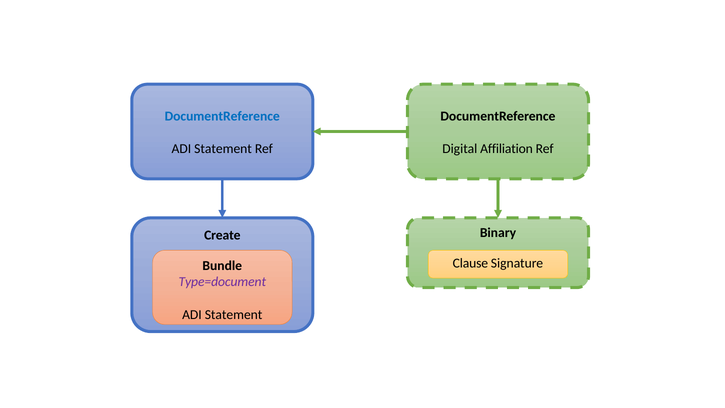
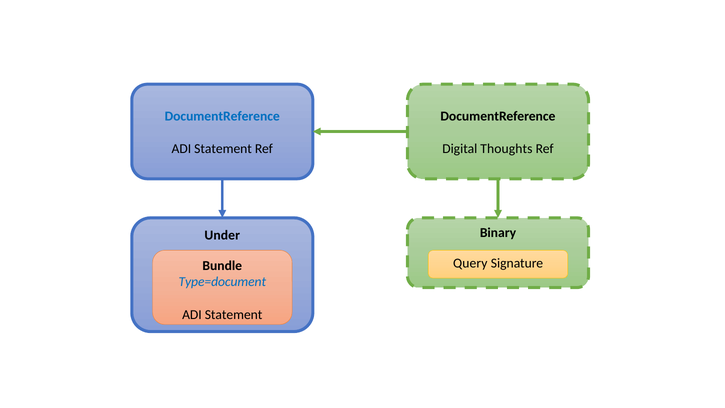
Affiliation: Affiliation -> Thoughts (506, 149)
Create: Create -> Under (222, 235)
Clause: Clause -> Query (470, 263)
Type=document colour: purple -> blue (222, 282)
